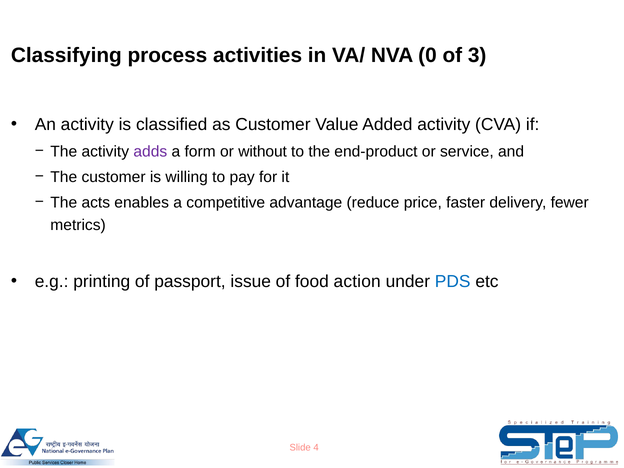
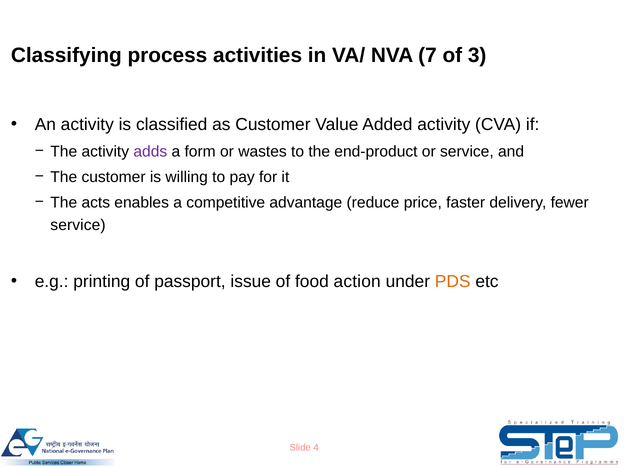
0: 0 -> 7 (427, 55)
without: without -> wastes (263, 152)
metrics: metrics -> service (78, 225)
PDS colour: blue -> orange (453, 281)
